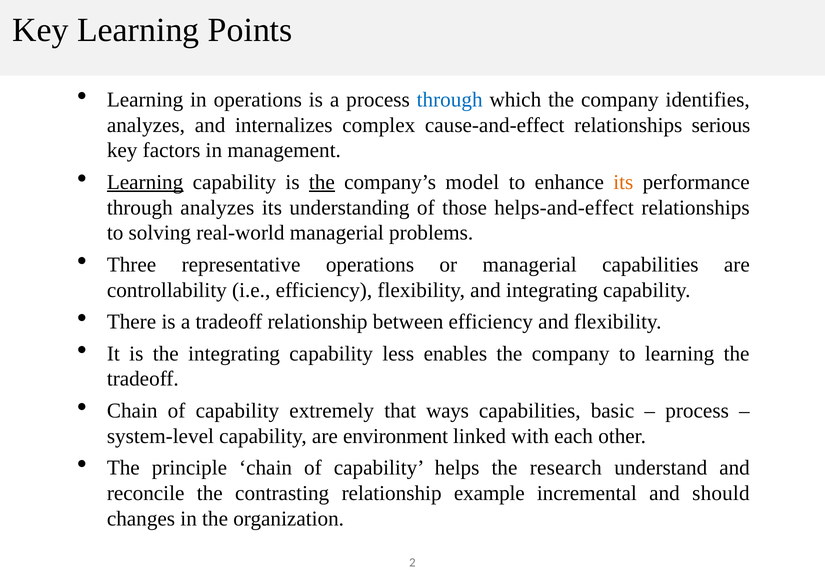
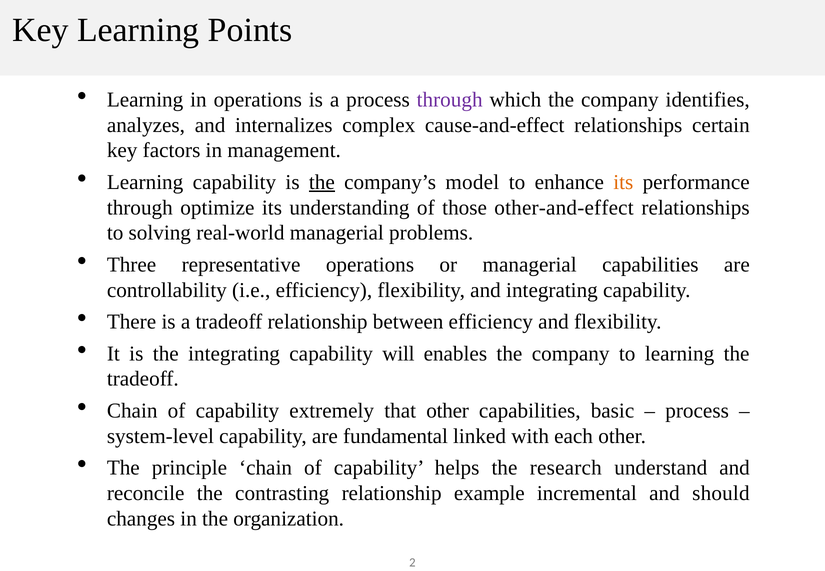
through colour: blue -> purple (450, 100)
serious: serious -> certain (721, 125)
Learning underline: present -> none (145, 182)
through analyzes: analyzes -> optimize (217, 208)
helps-and-effect: helps-and-effect -> other-and-effect (564, 208)
less: less -> will (398, 354)
that ways: ways -> other (448, 411)
environment: environment -> fundamental (395, 436)
